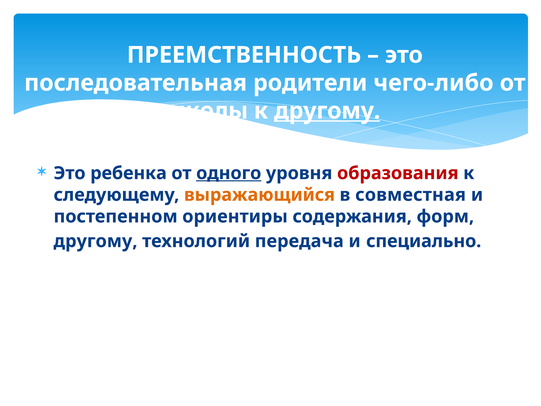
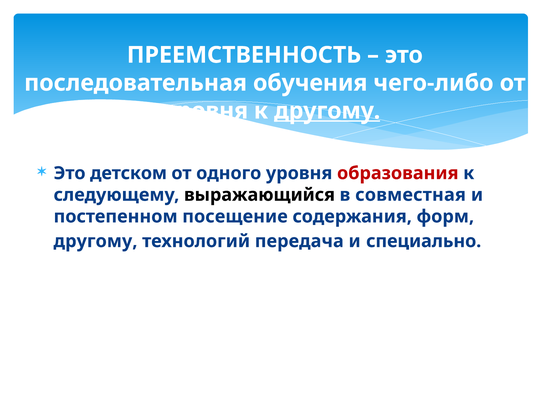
родители: родители -> обучения (310, 83)
школы: школы -> уровня (206, 111)
ребенка: ребенка -> детском (129, 173)
одного underline: present -> none (229, 173)
выражающийся colour: orange -> black (259, 195)
ориентиры: ориентиры -> посещение (235, 216)
